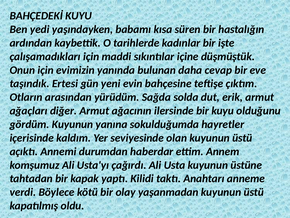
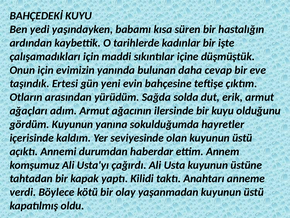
diğer: diğer -> adım (63, 111)
